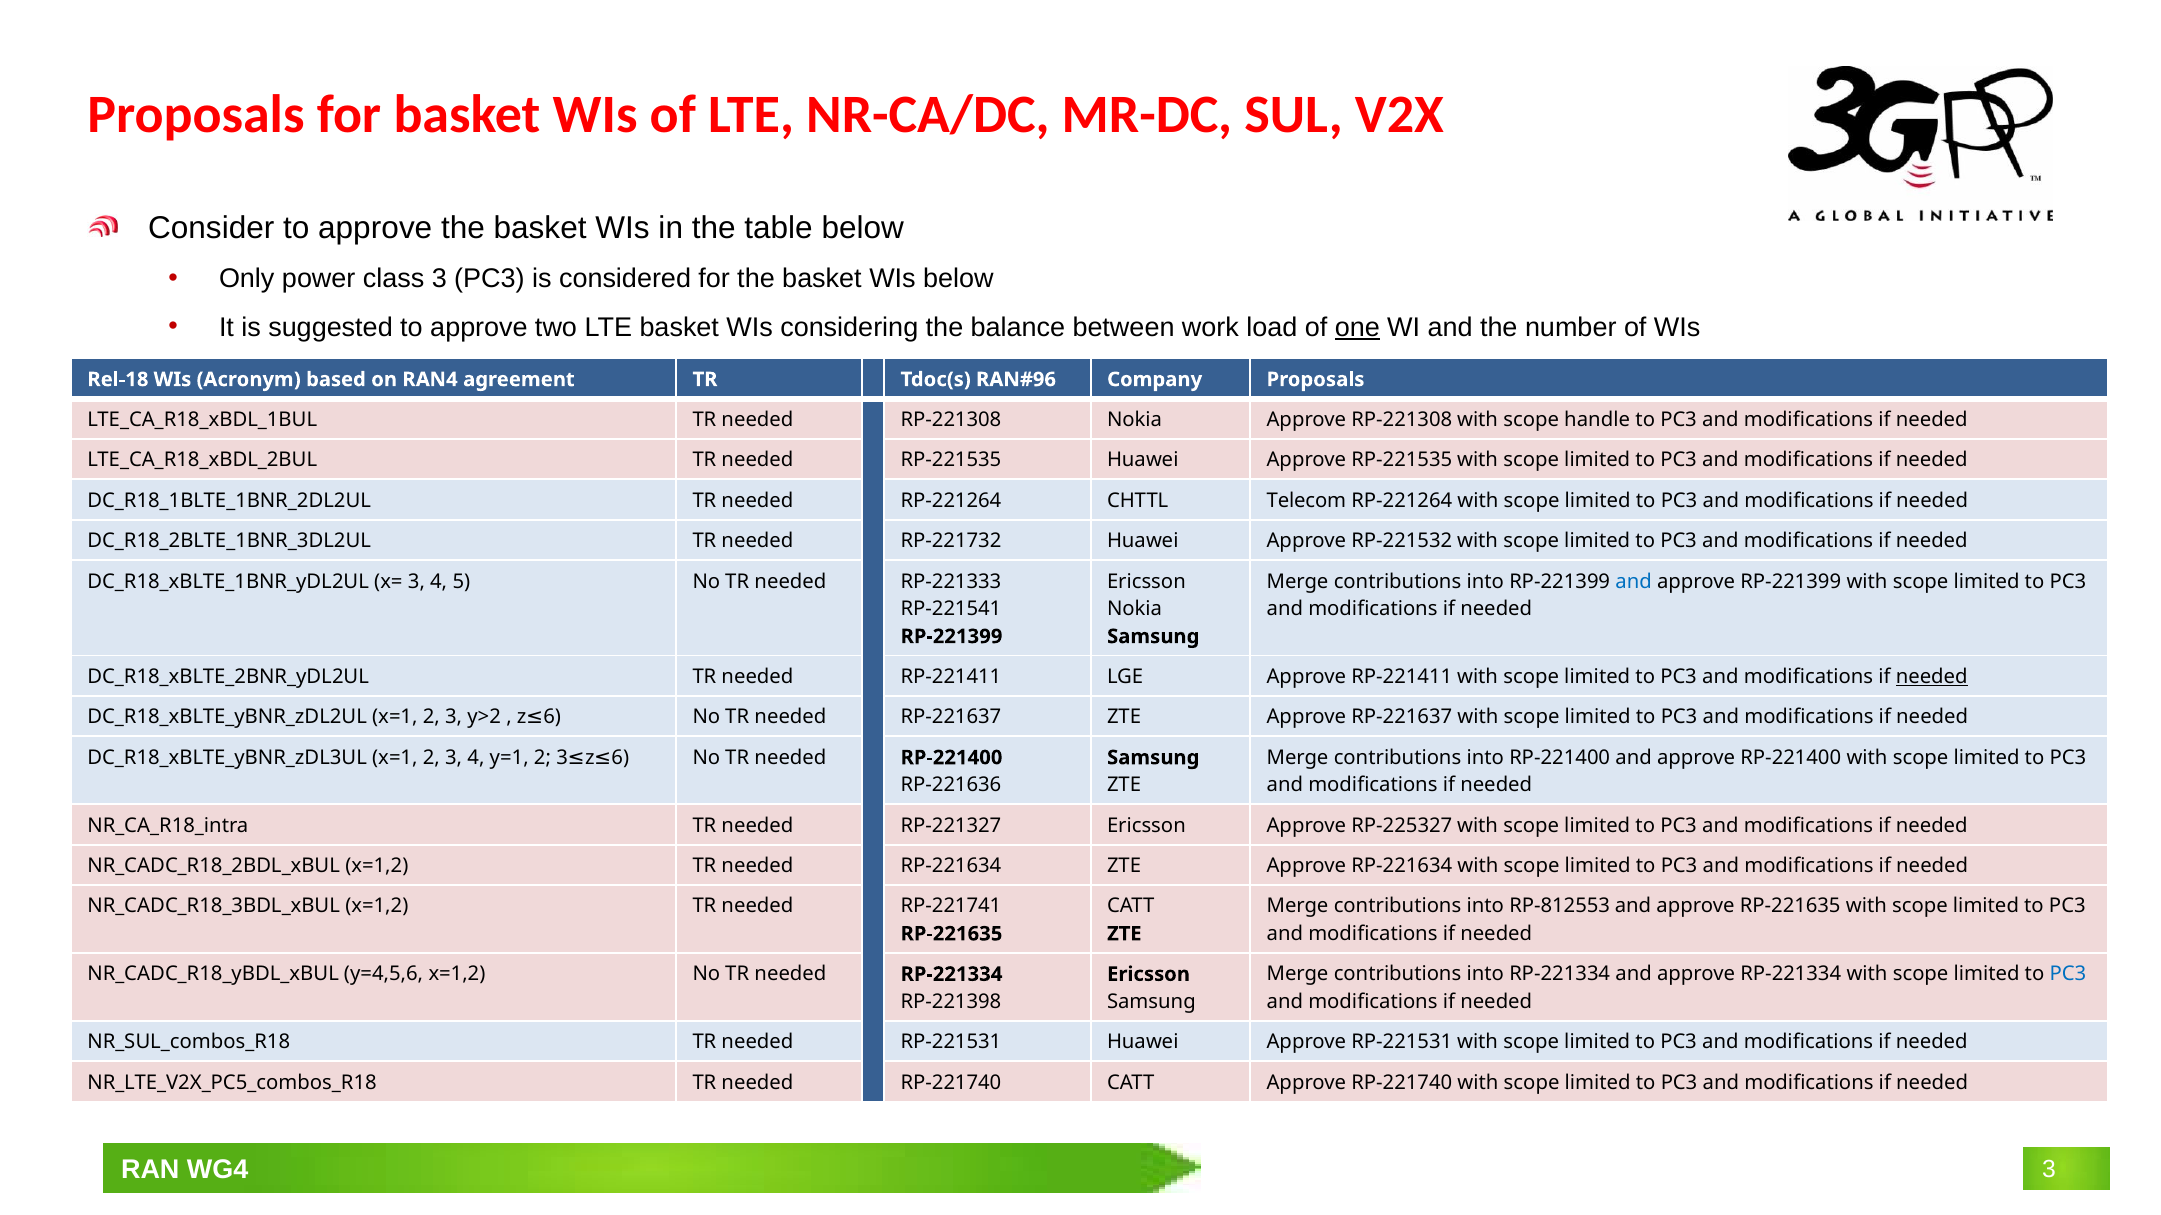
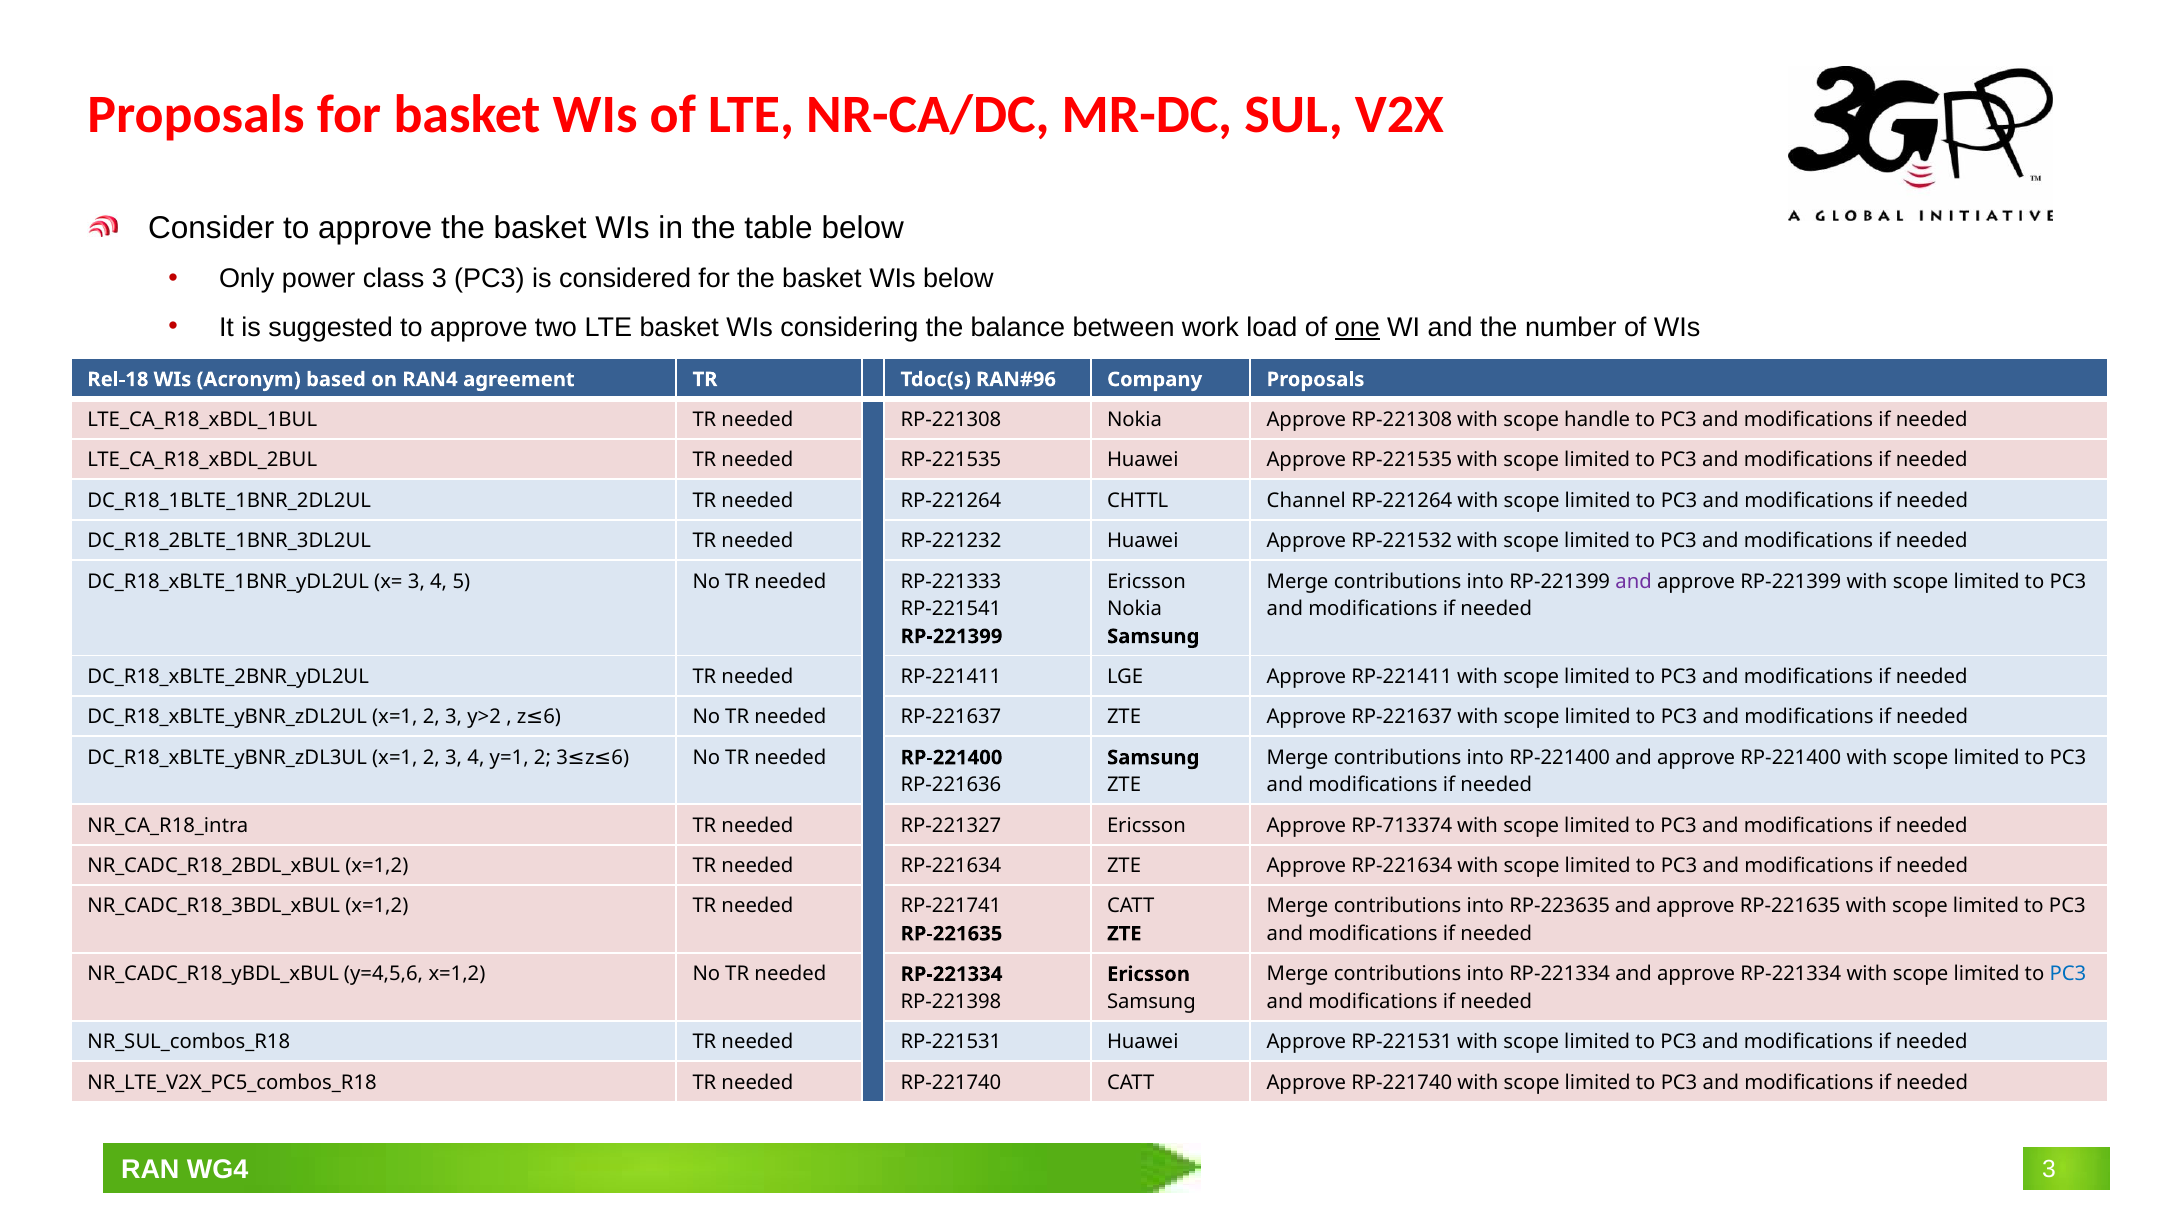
Telecom: Telecom -> Channel (1306, 501)
RP-221732: RP-221732 -> RP-221232 (951, 541)
and colour: blue -> purple (1634, 582)
needed underline: present -> none (1932, 677)
RP-225327: RP-225327 -> RP-713374 (1402, 826)
RP-812553: RP-812553 -> RP-223635 (1560, 907)
